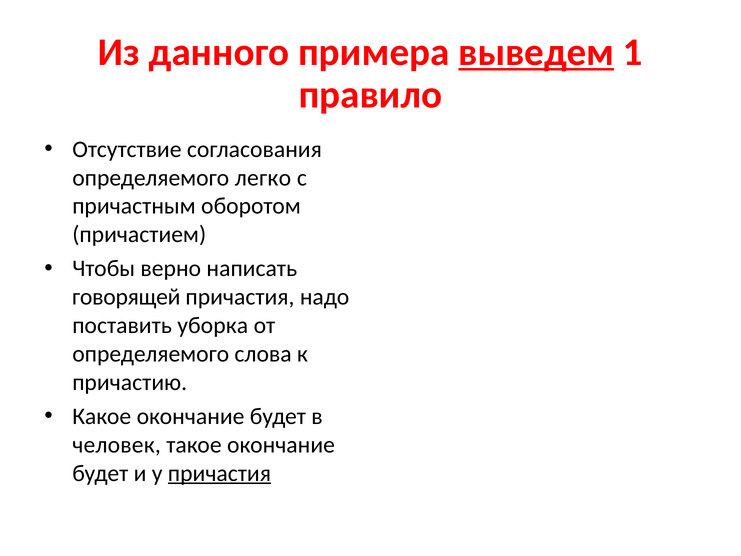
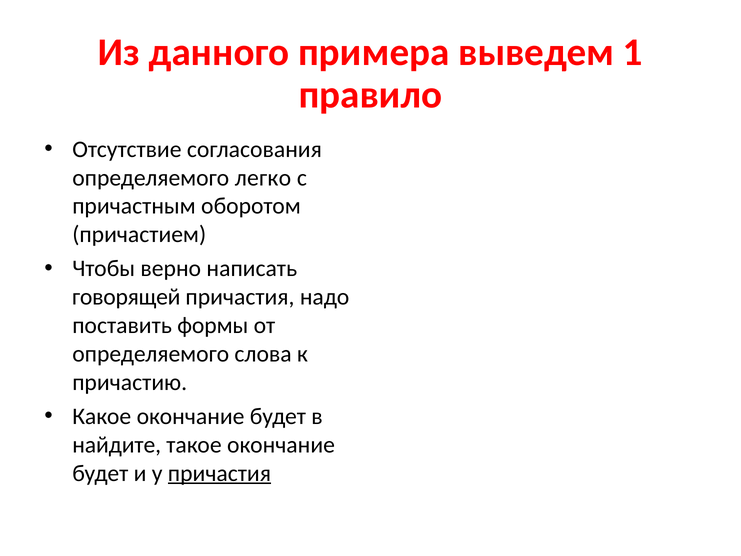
выведем underline: present -> none (536, 53)
уборка: уборка -> формы (213, 325)
человек: человек -> найдите (117, 445)
